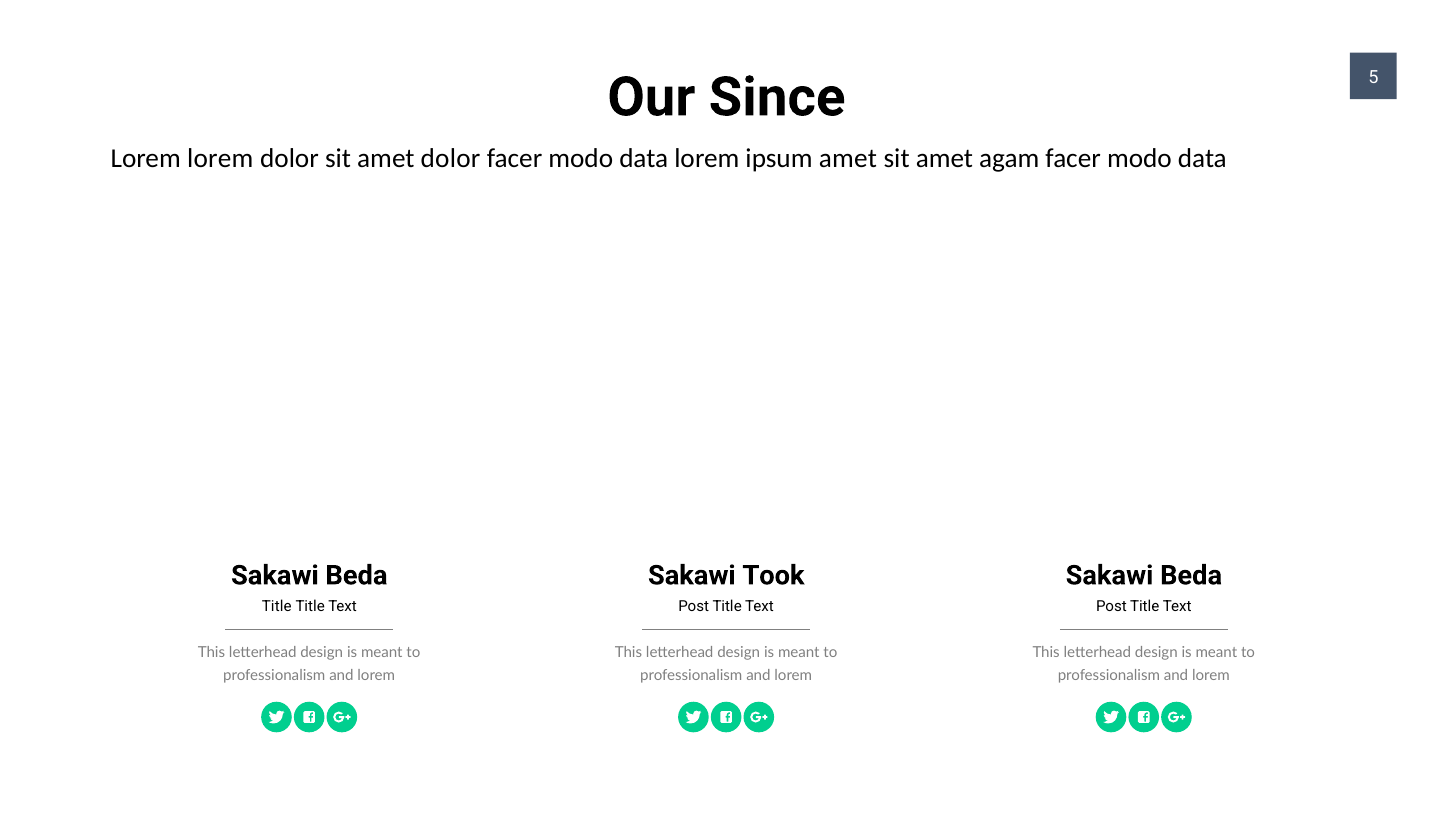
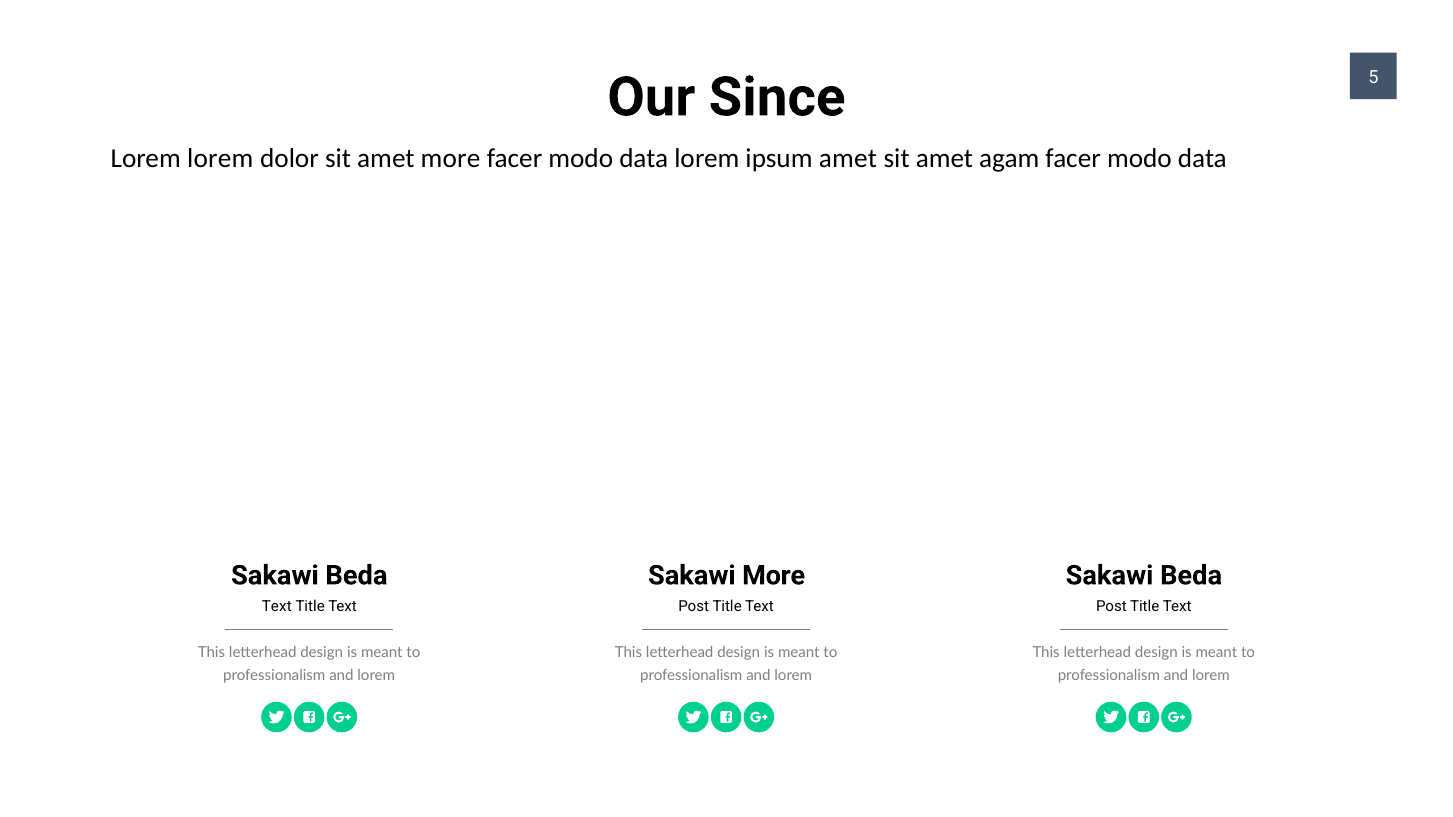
amet dolor: dolor -> more (451, 159)
Sakawi Took: Took -> More (774, 576)
Title: Title -> Text (277, 606)
